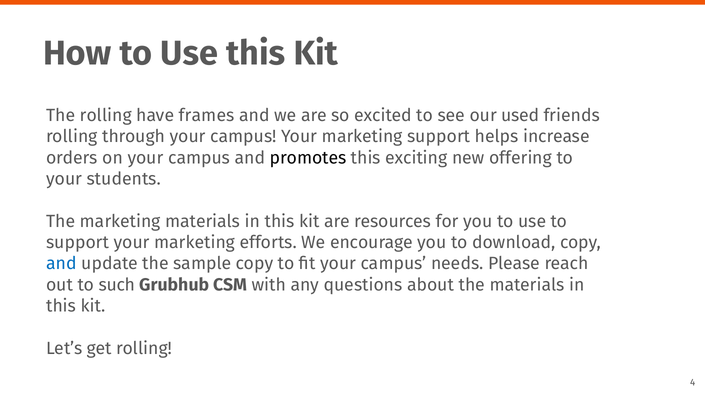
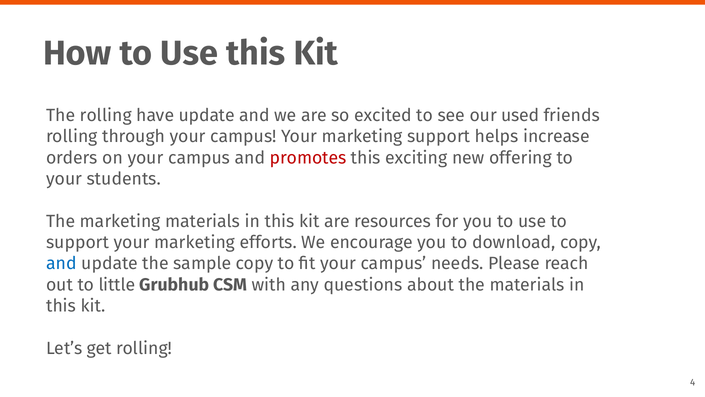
have frames: frames -> update (207, 115)
promotes colour: black -> red (308, 158)
such: such -> little (117, 284)
